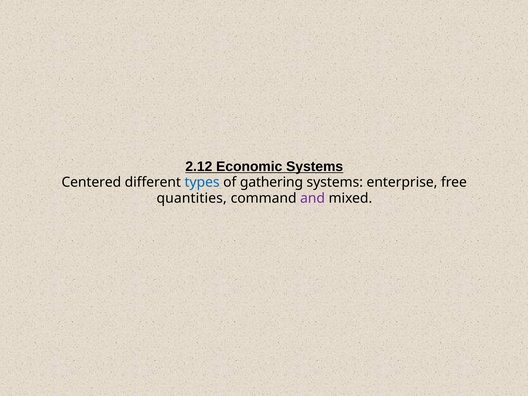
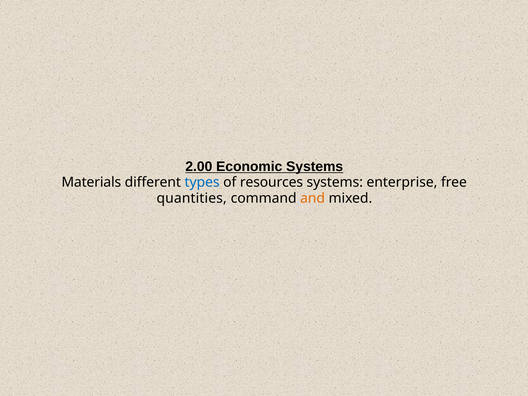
2.12: 2.12 -> 2.00 (199, 167)
Centered: Centered -> Materials (91, 182)
gathering: gathering -> resources (271, 182)
and colour: purple -> orange (313, 198)
